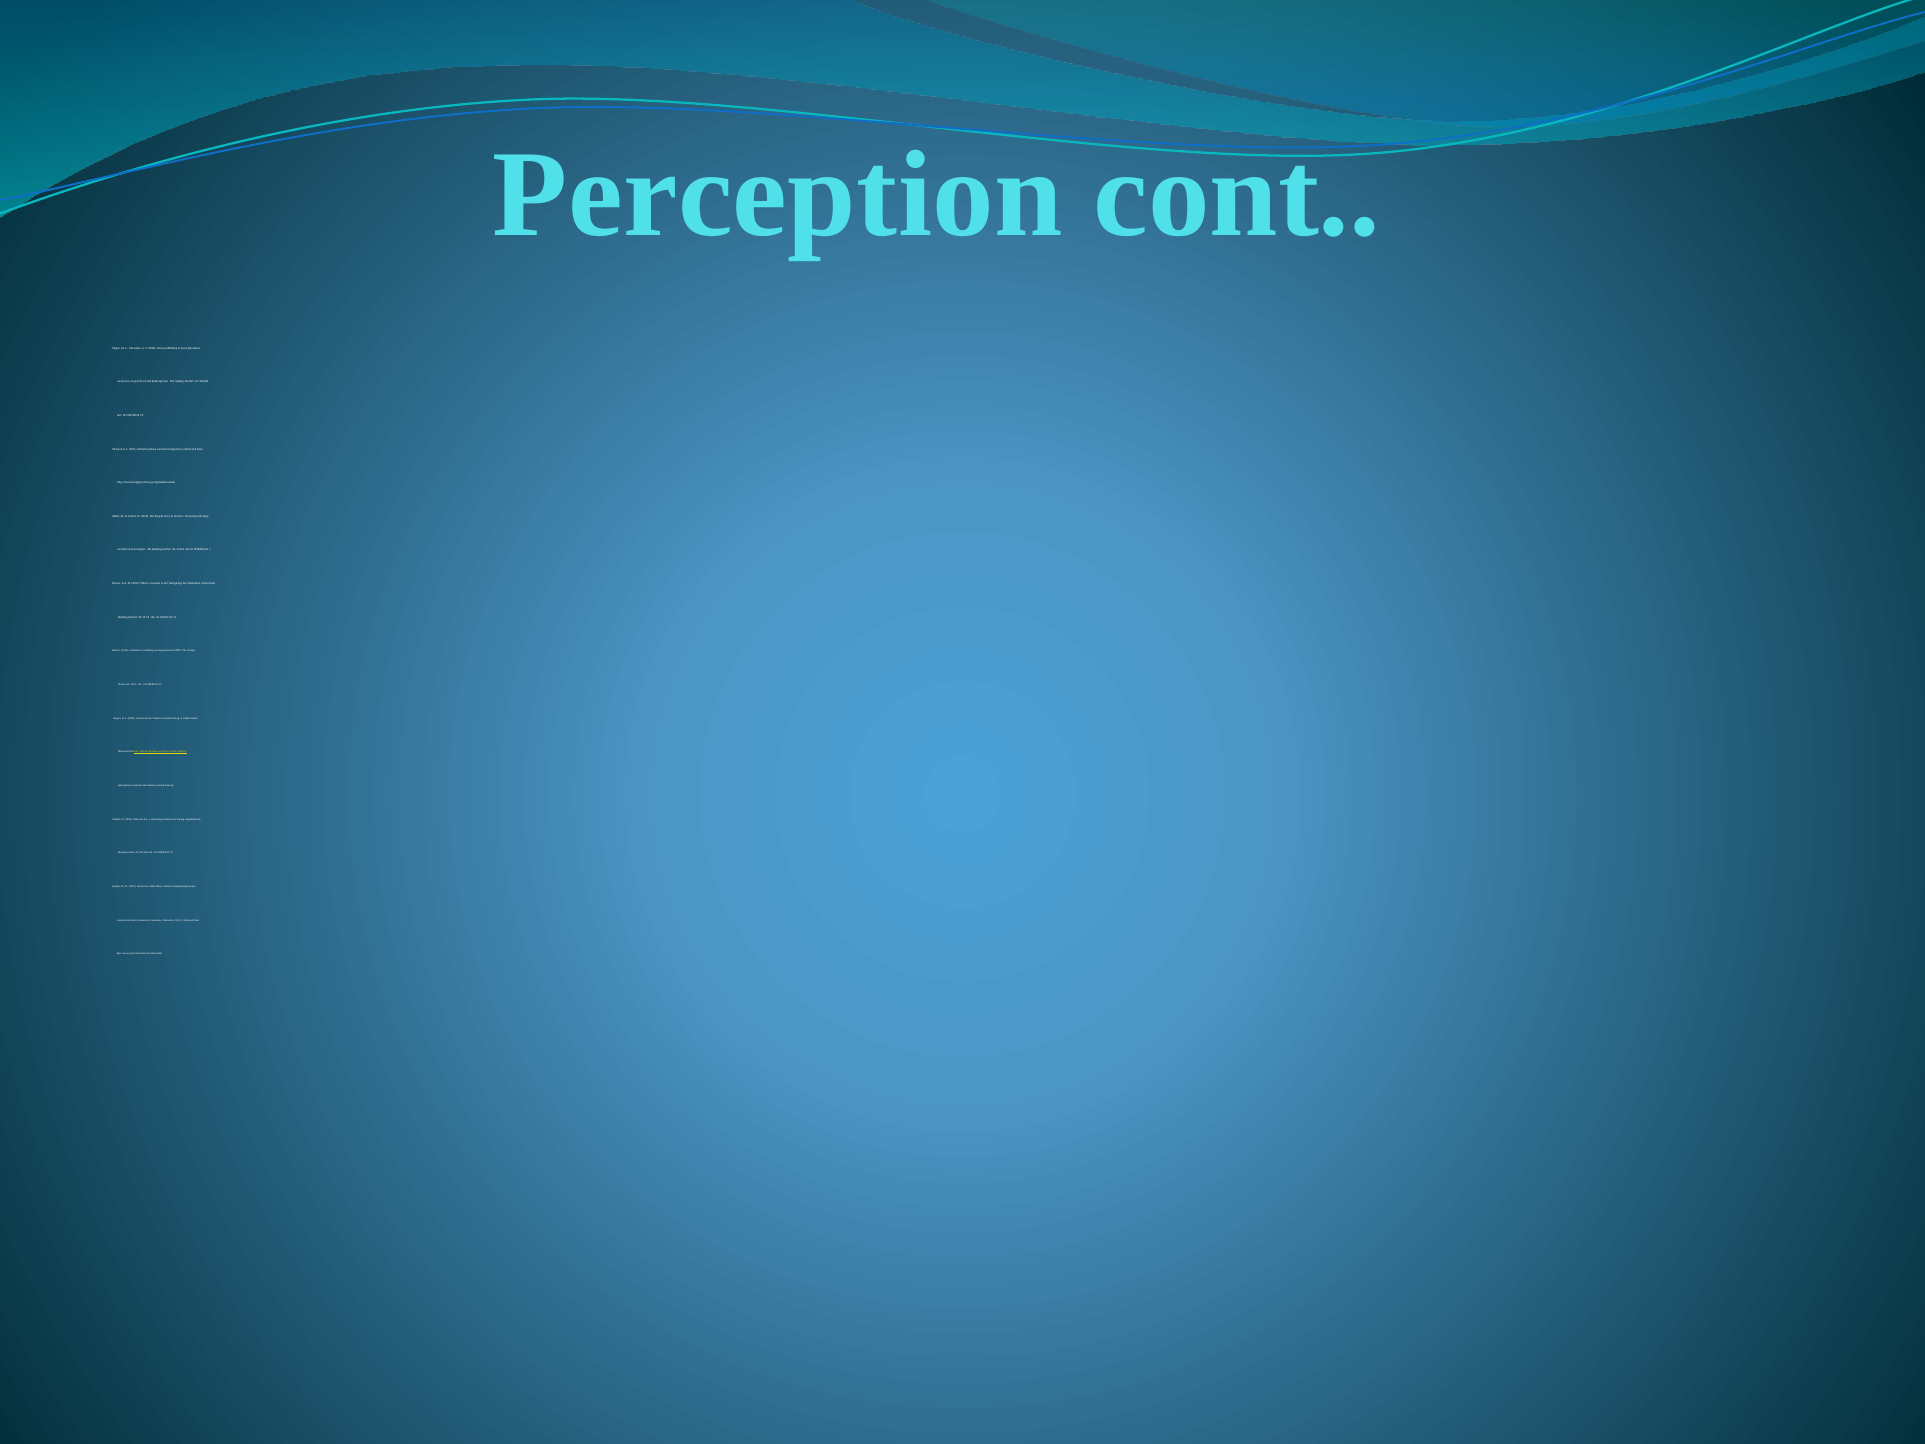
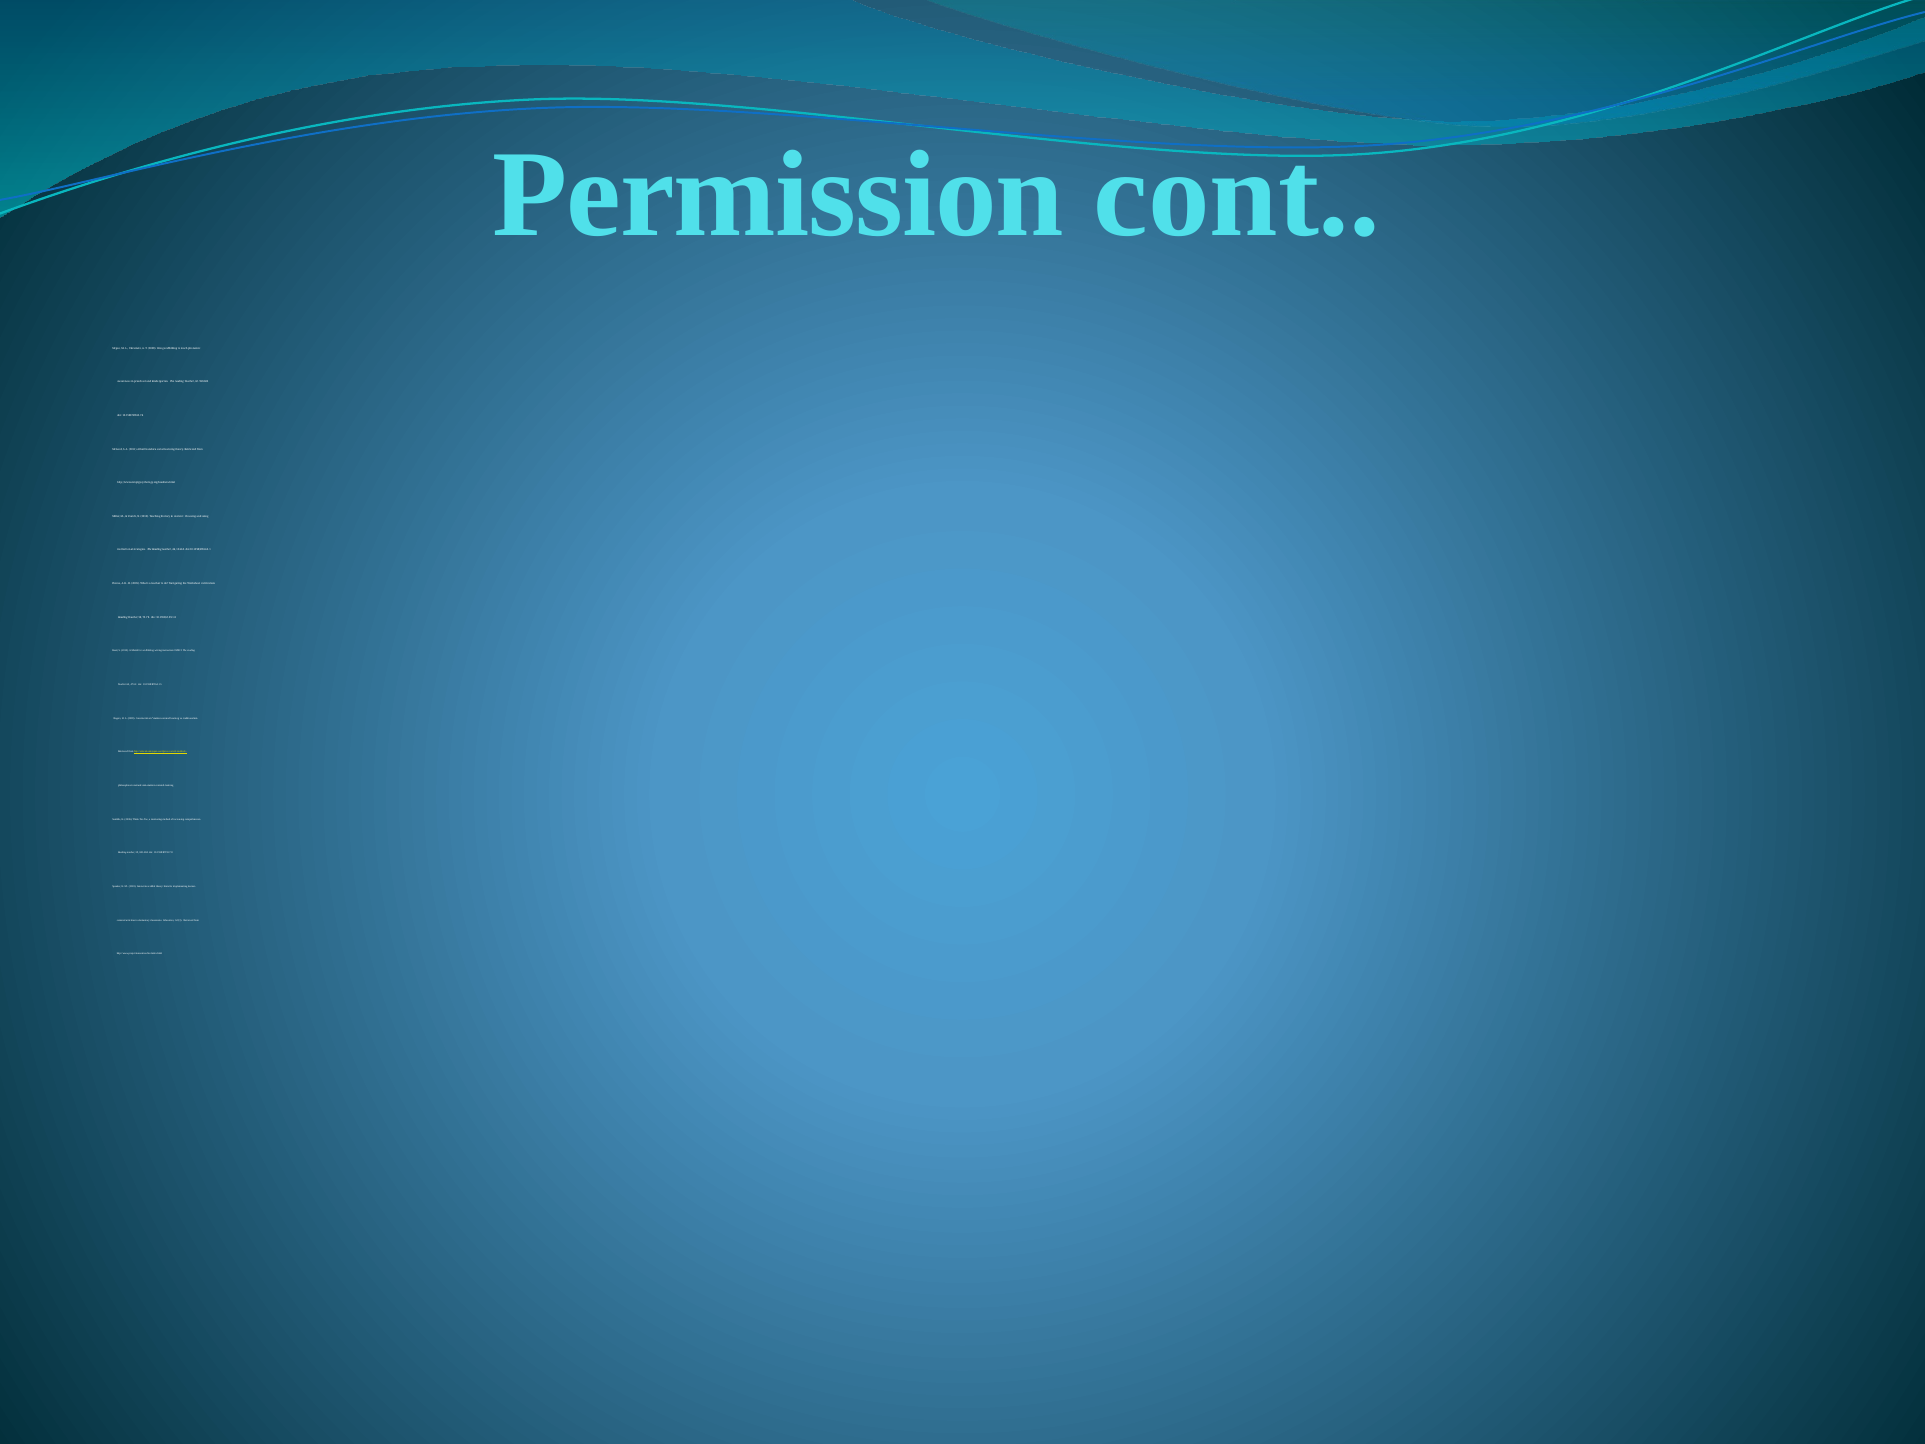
Perception: Perception -> Permission (778, 195)
